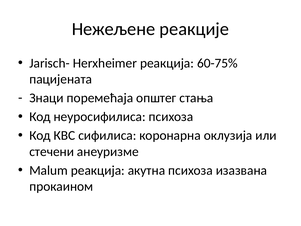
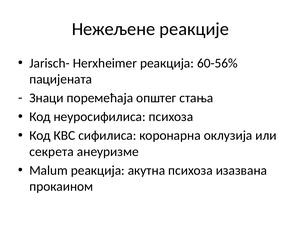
60-75%: 60-75% -> 60-56% (217, 63)
стечени: стечени -> секрета (52, 151)
